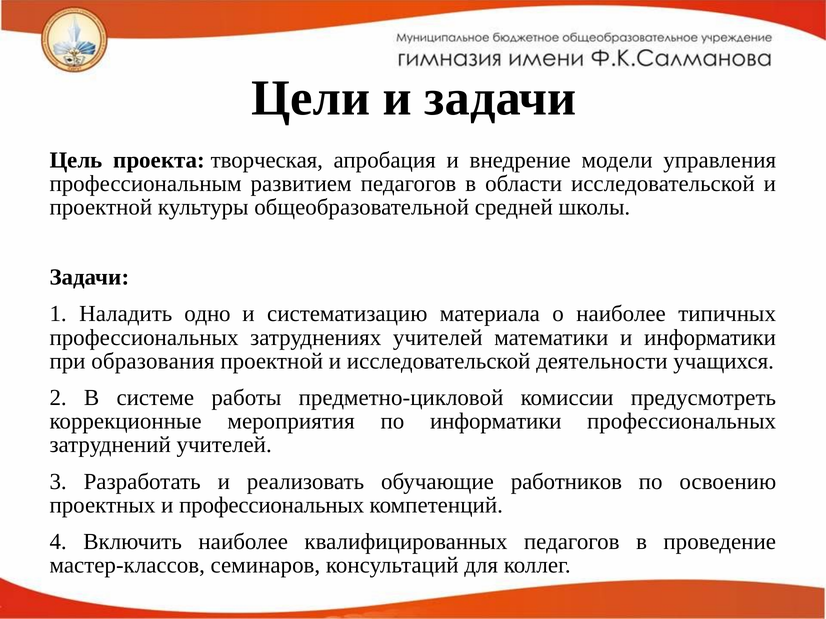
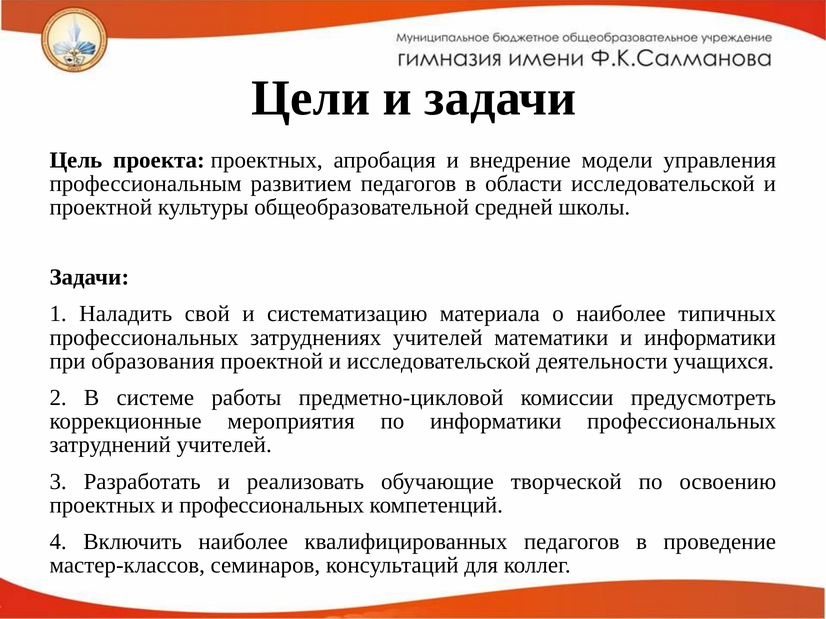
проекта творческая: творческая -> проектных (267, 160)
одно: одно -> свой (207, 314)
работников: работников -> творческой (566, 482)
